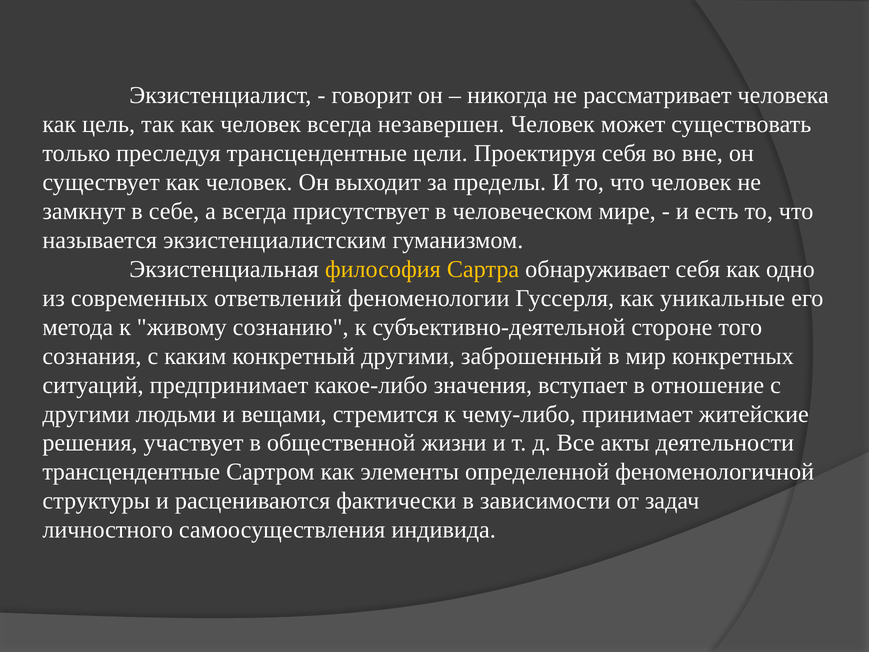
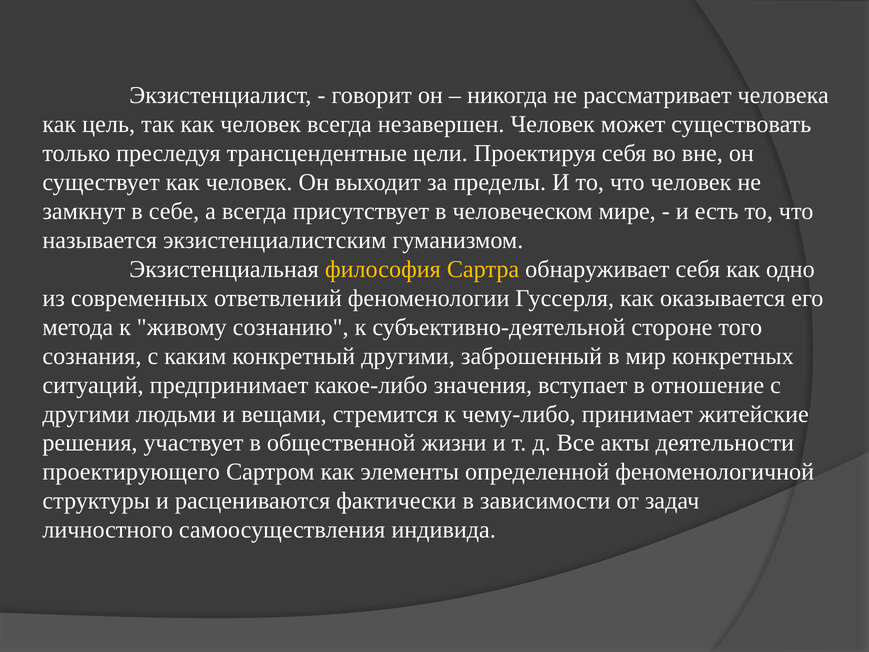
уникальные: уникальные -> оказывается (723, 298)
трансцендентные: трансцендентные -> проектирующего (131, 472)
